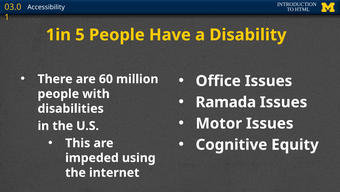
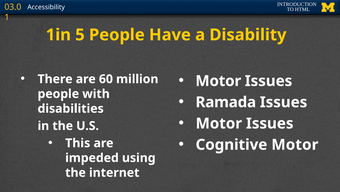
Office: Office -> Motor (218, 81)
Cognitive Equity: Equity -> Motor (295, 144)
